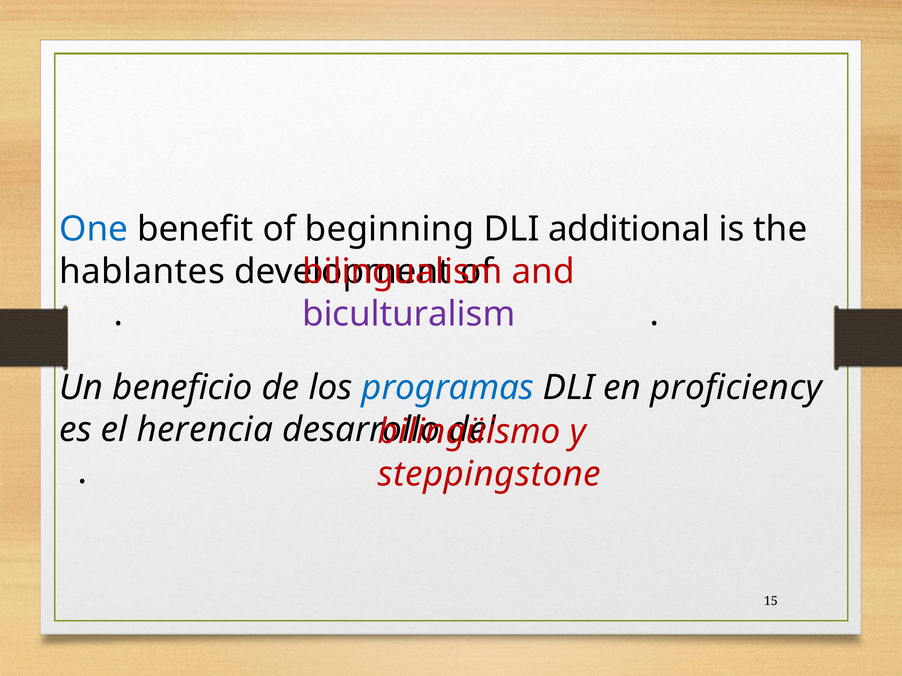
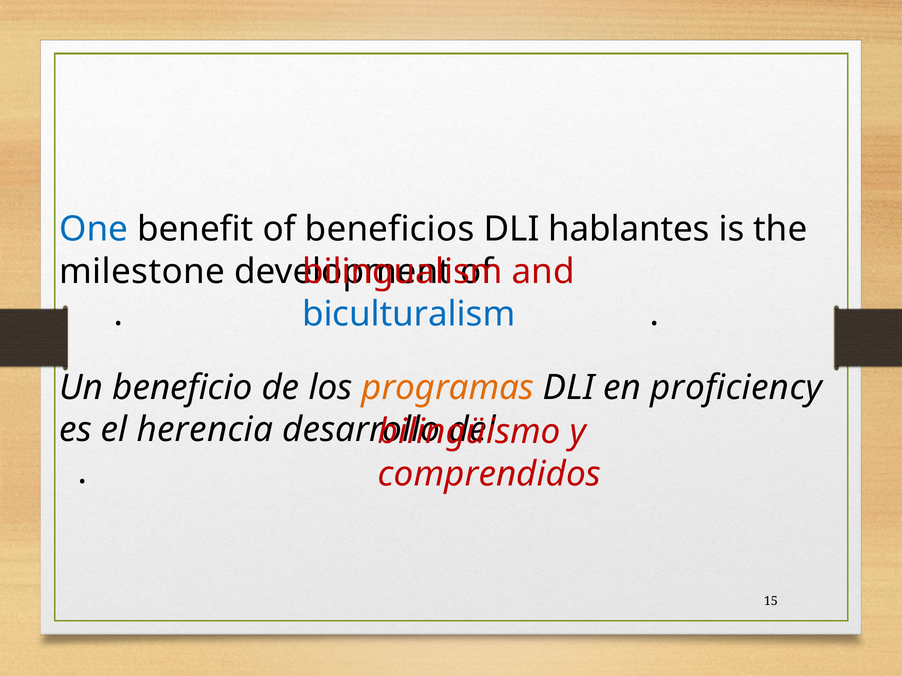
beginning: beginning -> beneficios (390, 230)
additional: additional -> hablantes (629, 230)
hablantes: hablantes -> milestone (142, 272)
biculturalism colour: purple -> blue (409, 314)
programas colour: blue -> orange (448, 388)
steppingstone: steppingstone -> comprendidos (490, 474)
